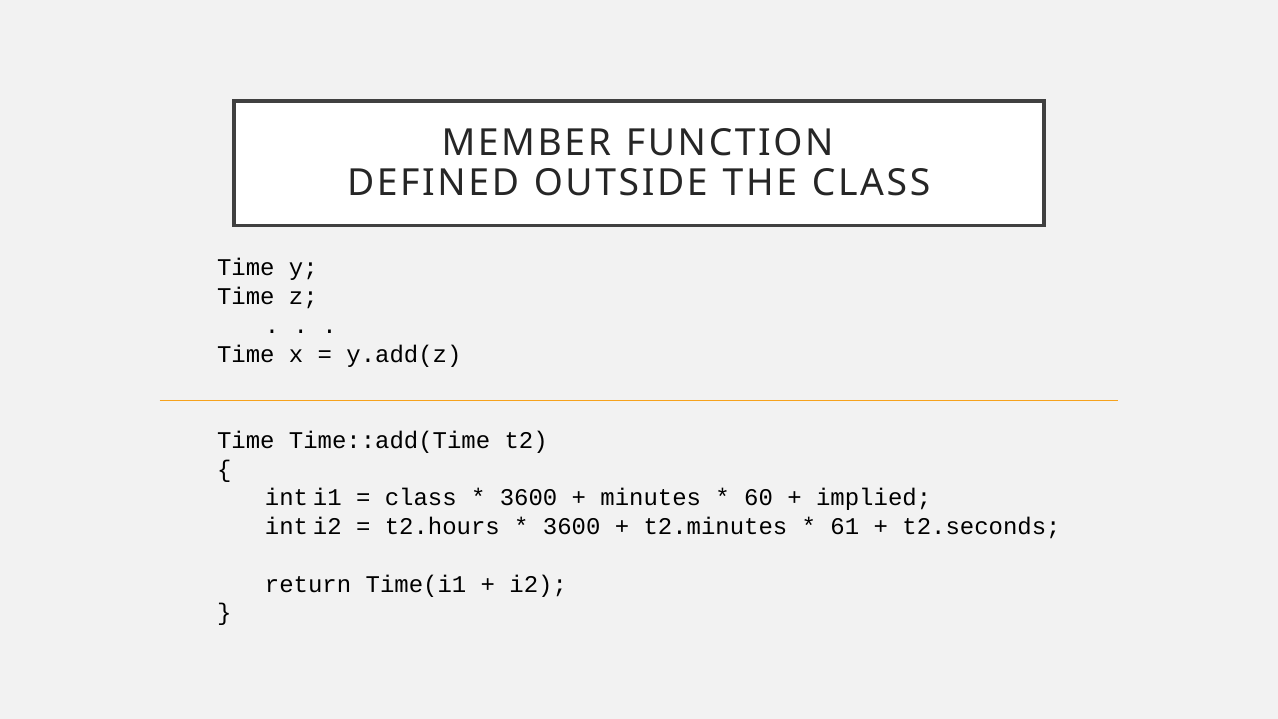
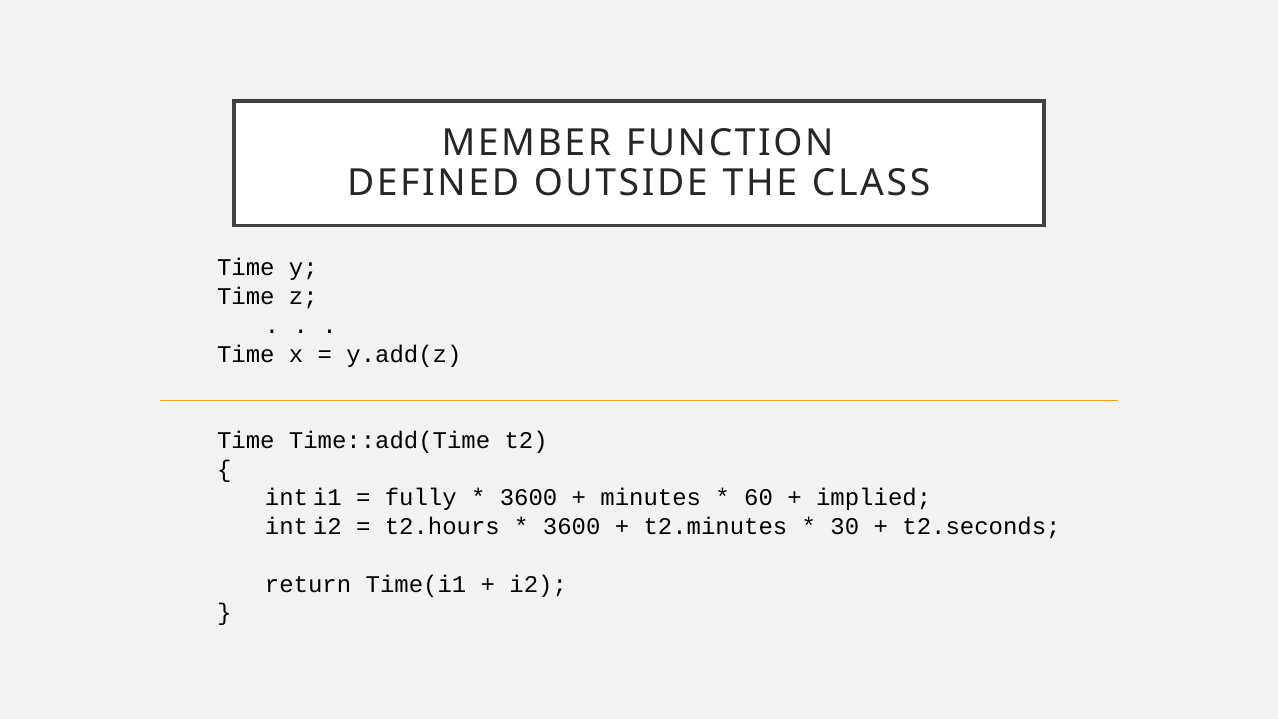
class: class -> fully (421, 498)
61: 61 -> 30 (845, 527)
